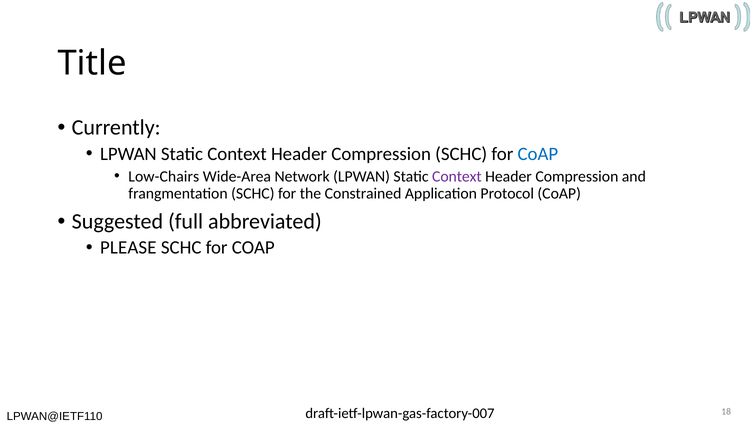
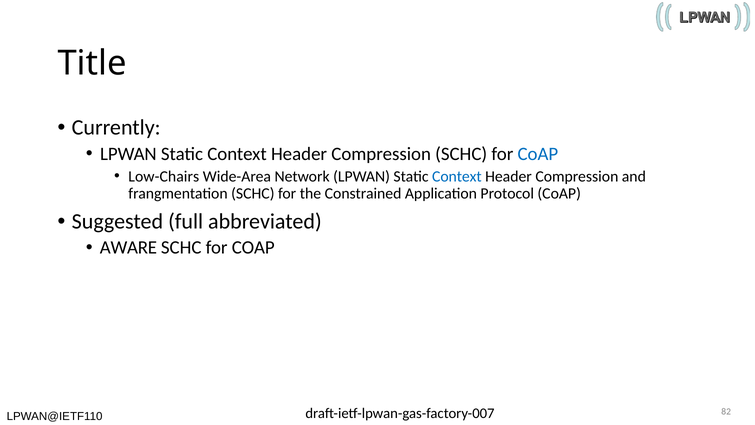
Context colour: purple -> blue (457, 176)
PLEASE: PLEASE -> AWARE (128, 248)
18: 18 -> 82 (726, 411)
